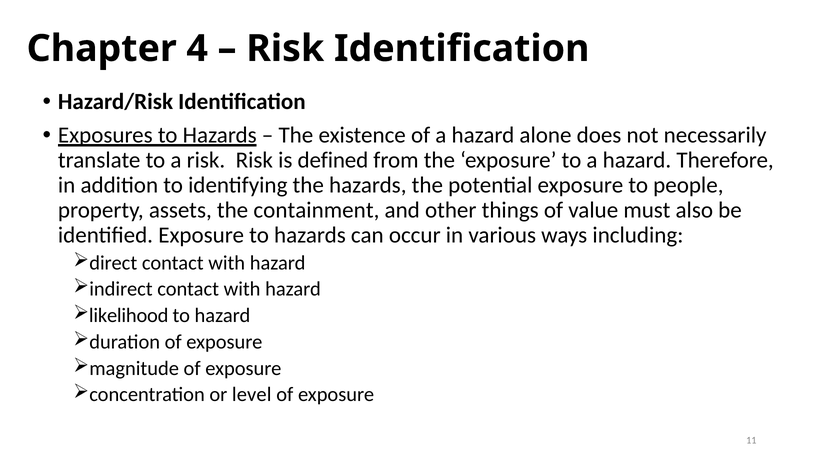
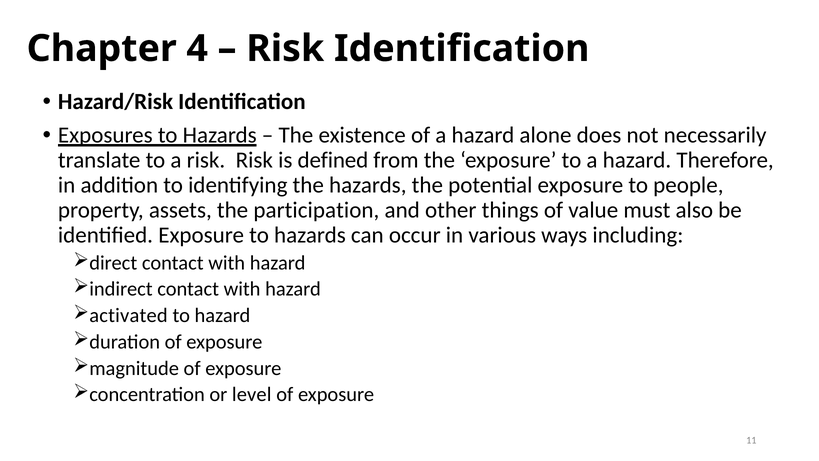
containment: containment -> participation (316, 210)
likelihood: likelihood -> activated (128, 315)
